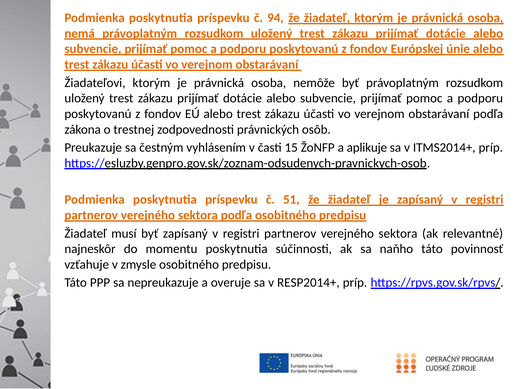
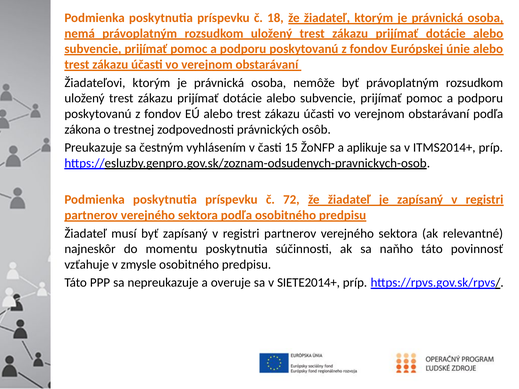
94: 94 -> 18 (275, 18)
51: 51 -> 72 (291, 200)
RESP2014+: RESP2014+ -> SIETE2014+ (309, 283)
